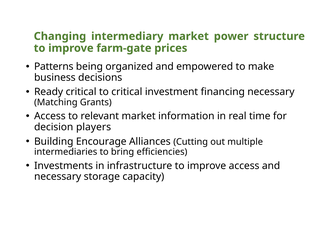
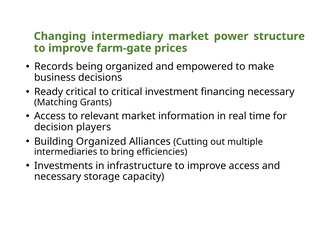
Patterns: Patterns -> Records (54, 67)
Building Encourage: Encourage -> Organized (101, 142)
